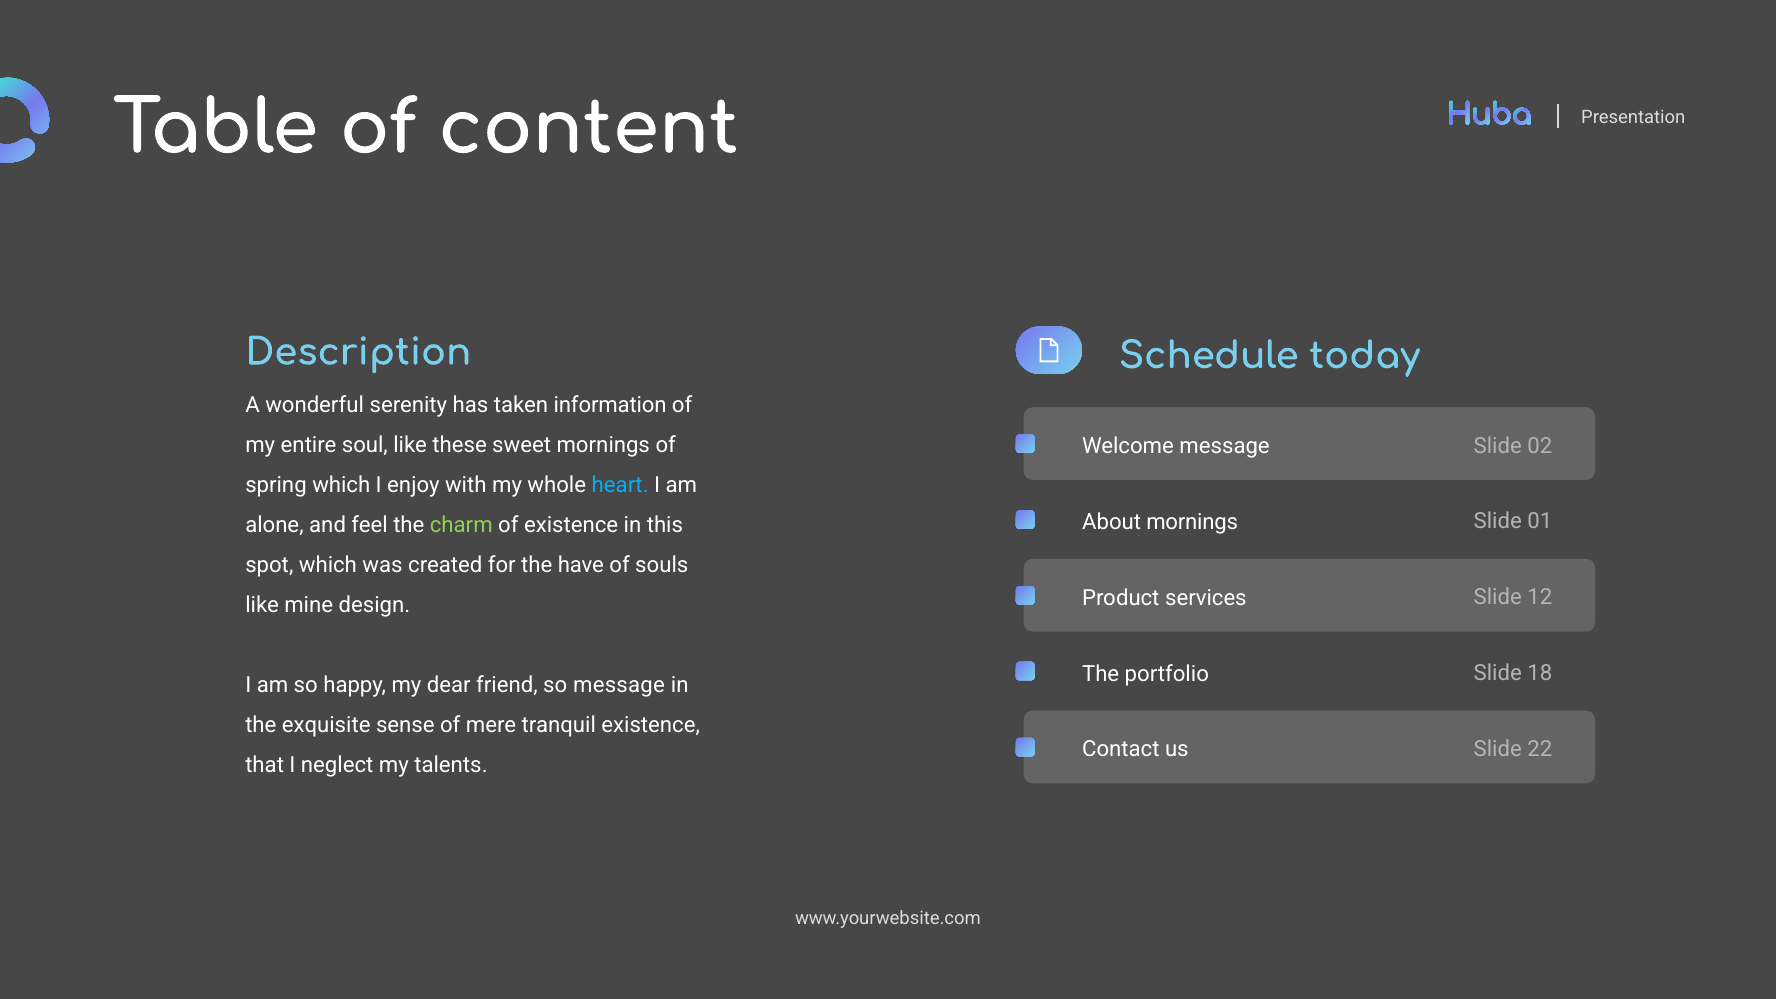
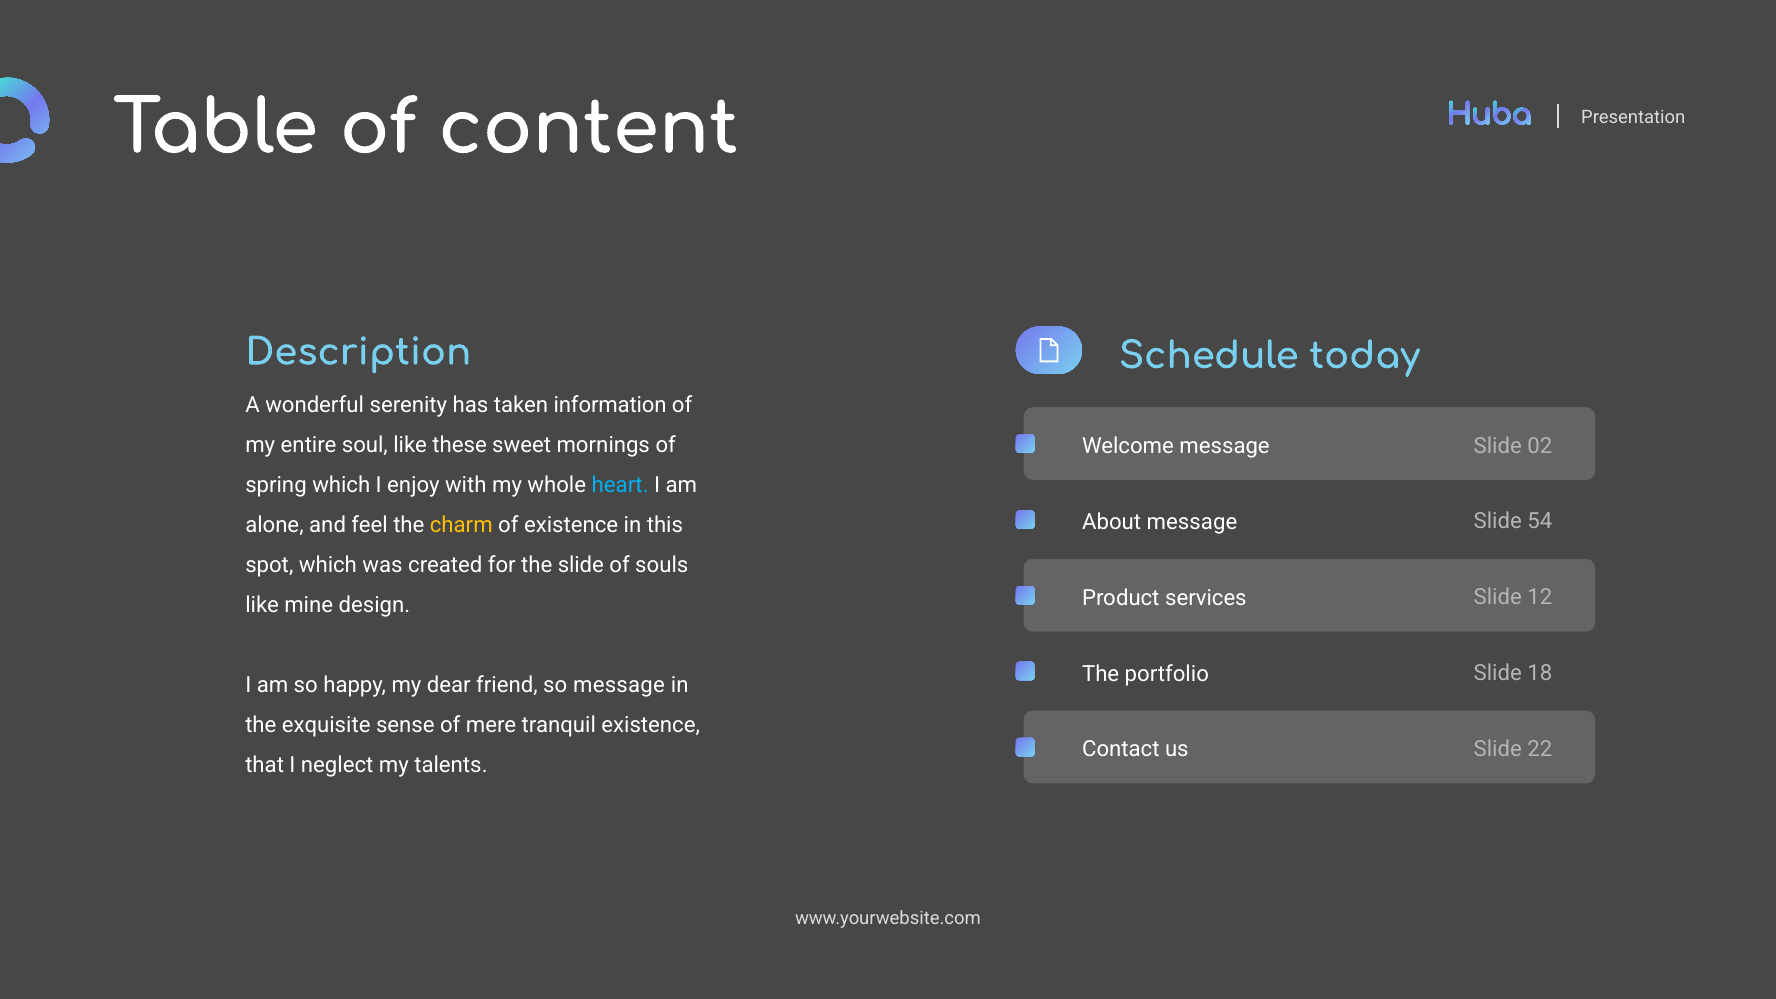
About mornings: mornings -> message (1192, 522)
01: 01 -> 54 (1540, 522)
charm colour: light green -> yellow (461, 525)
the have: have -> slide (581, 565)
